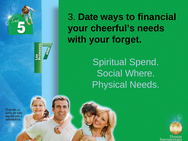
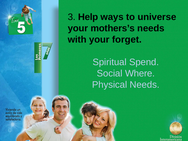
Date: Date -> Help (88, 17)
financial: financial -> universe (157, 17)
cheerful’s: cheerful’s -> mothers’s (113, 28)
